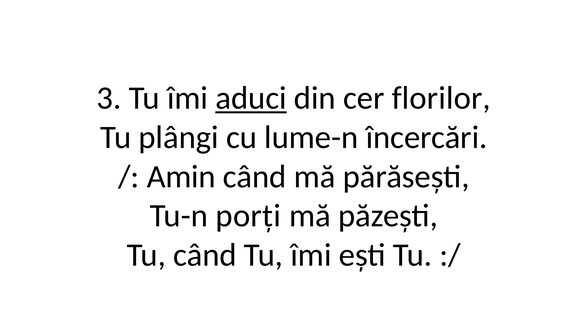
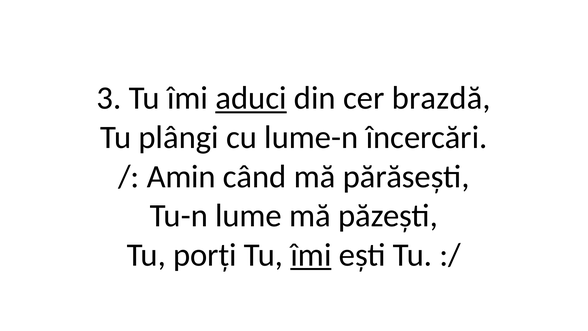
florilor: florilor -> brazdă (441, 98)
porți: porți -> lume (249, 216)
Tu când: când -> porți (205, 255)
îmi underline: none -> present (311, 255)
